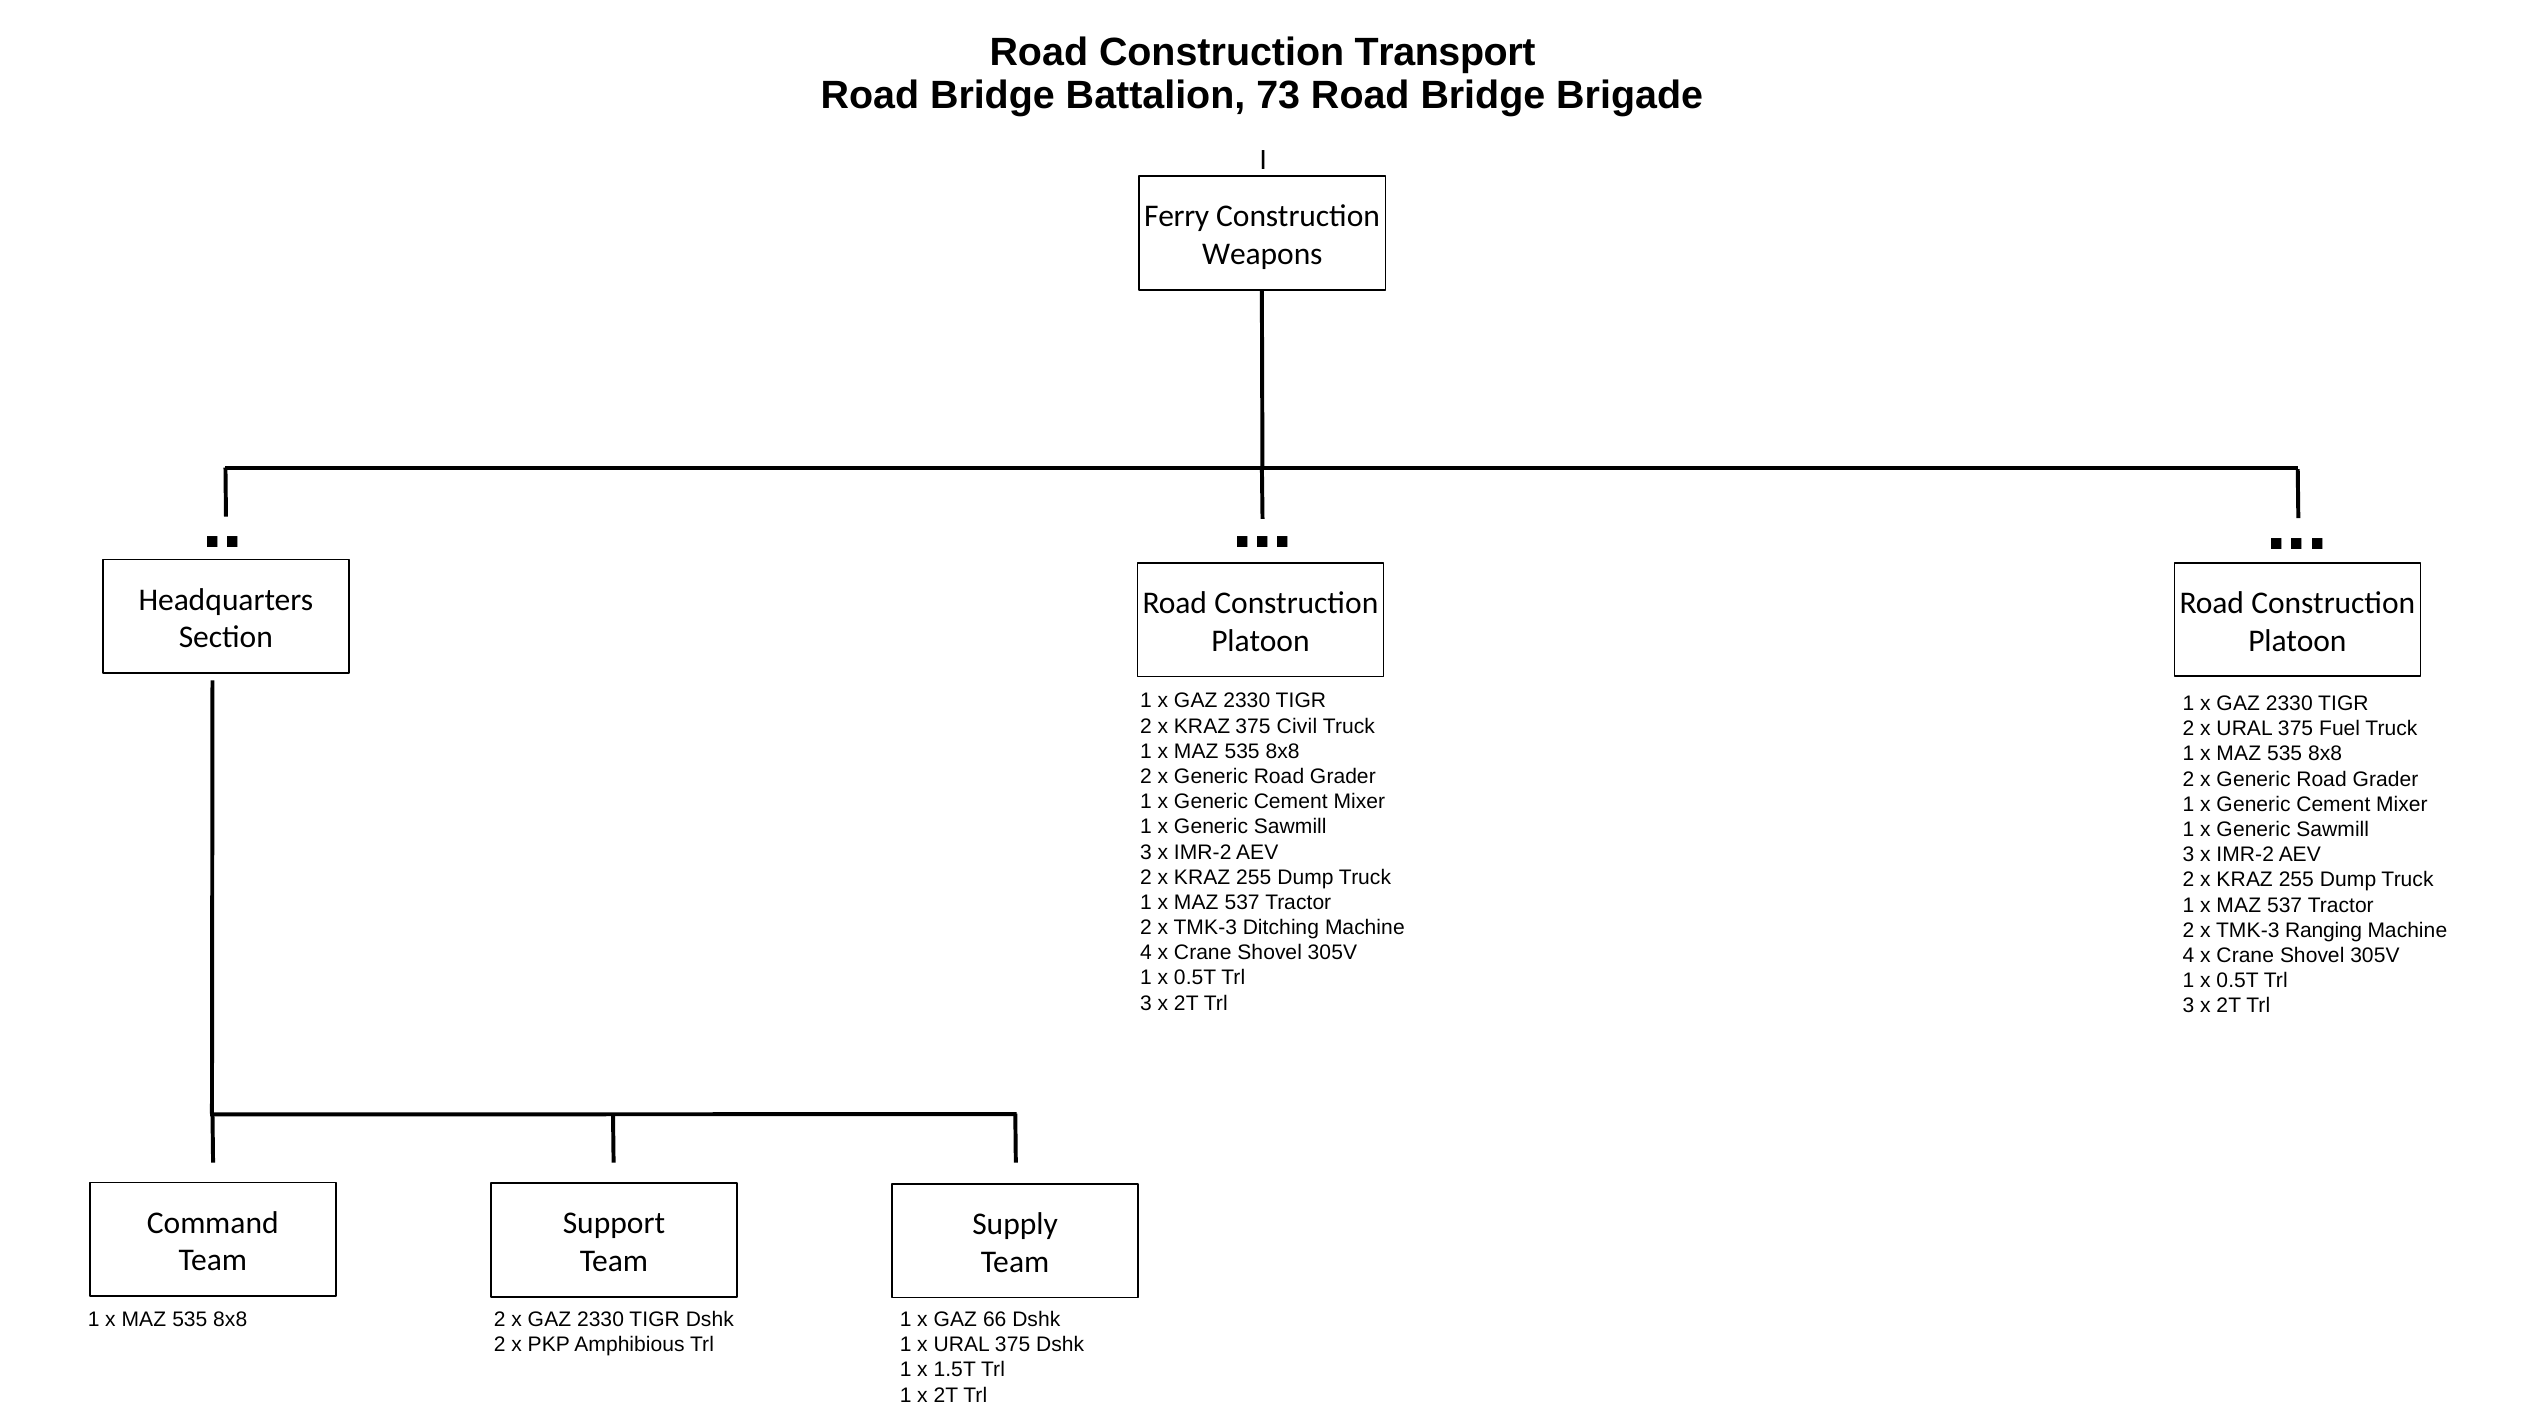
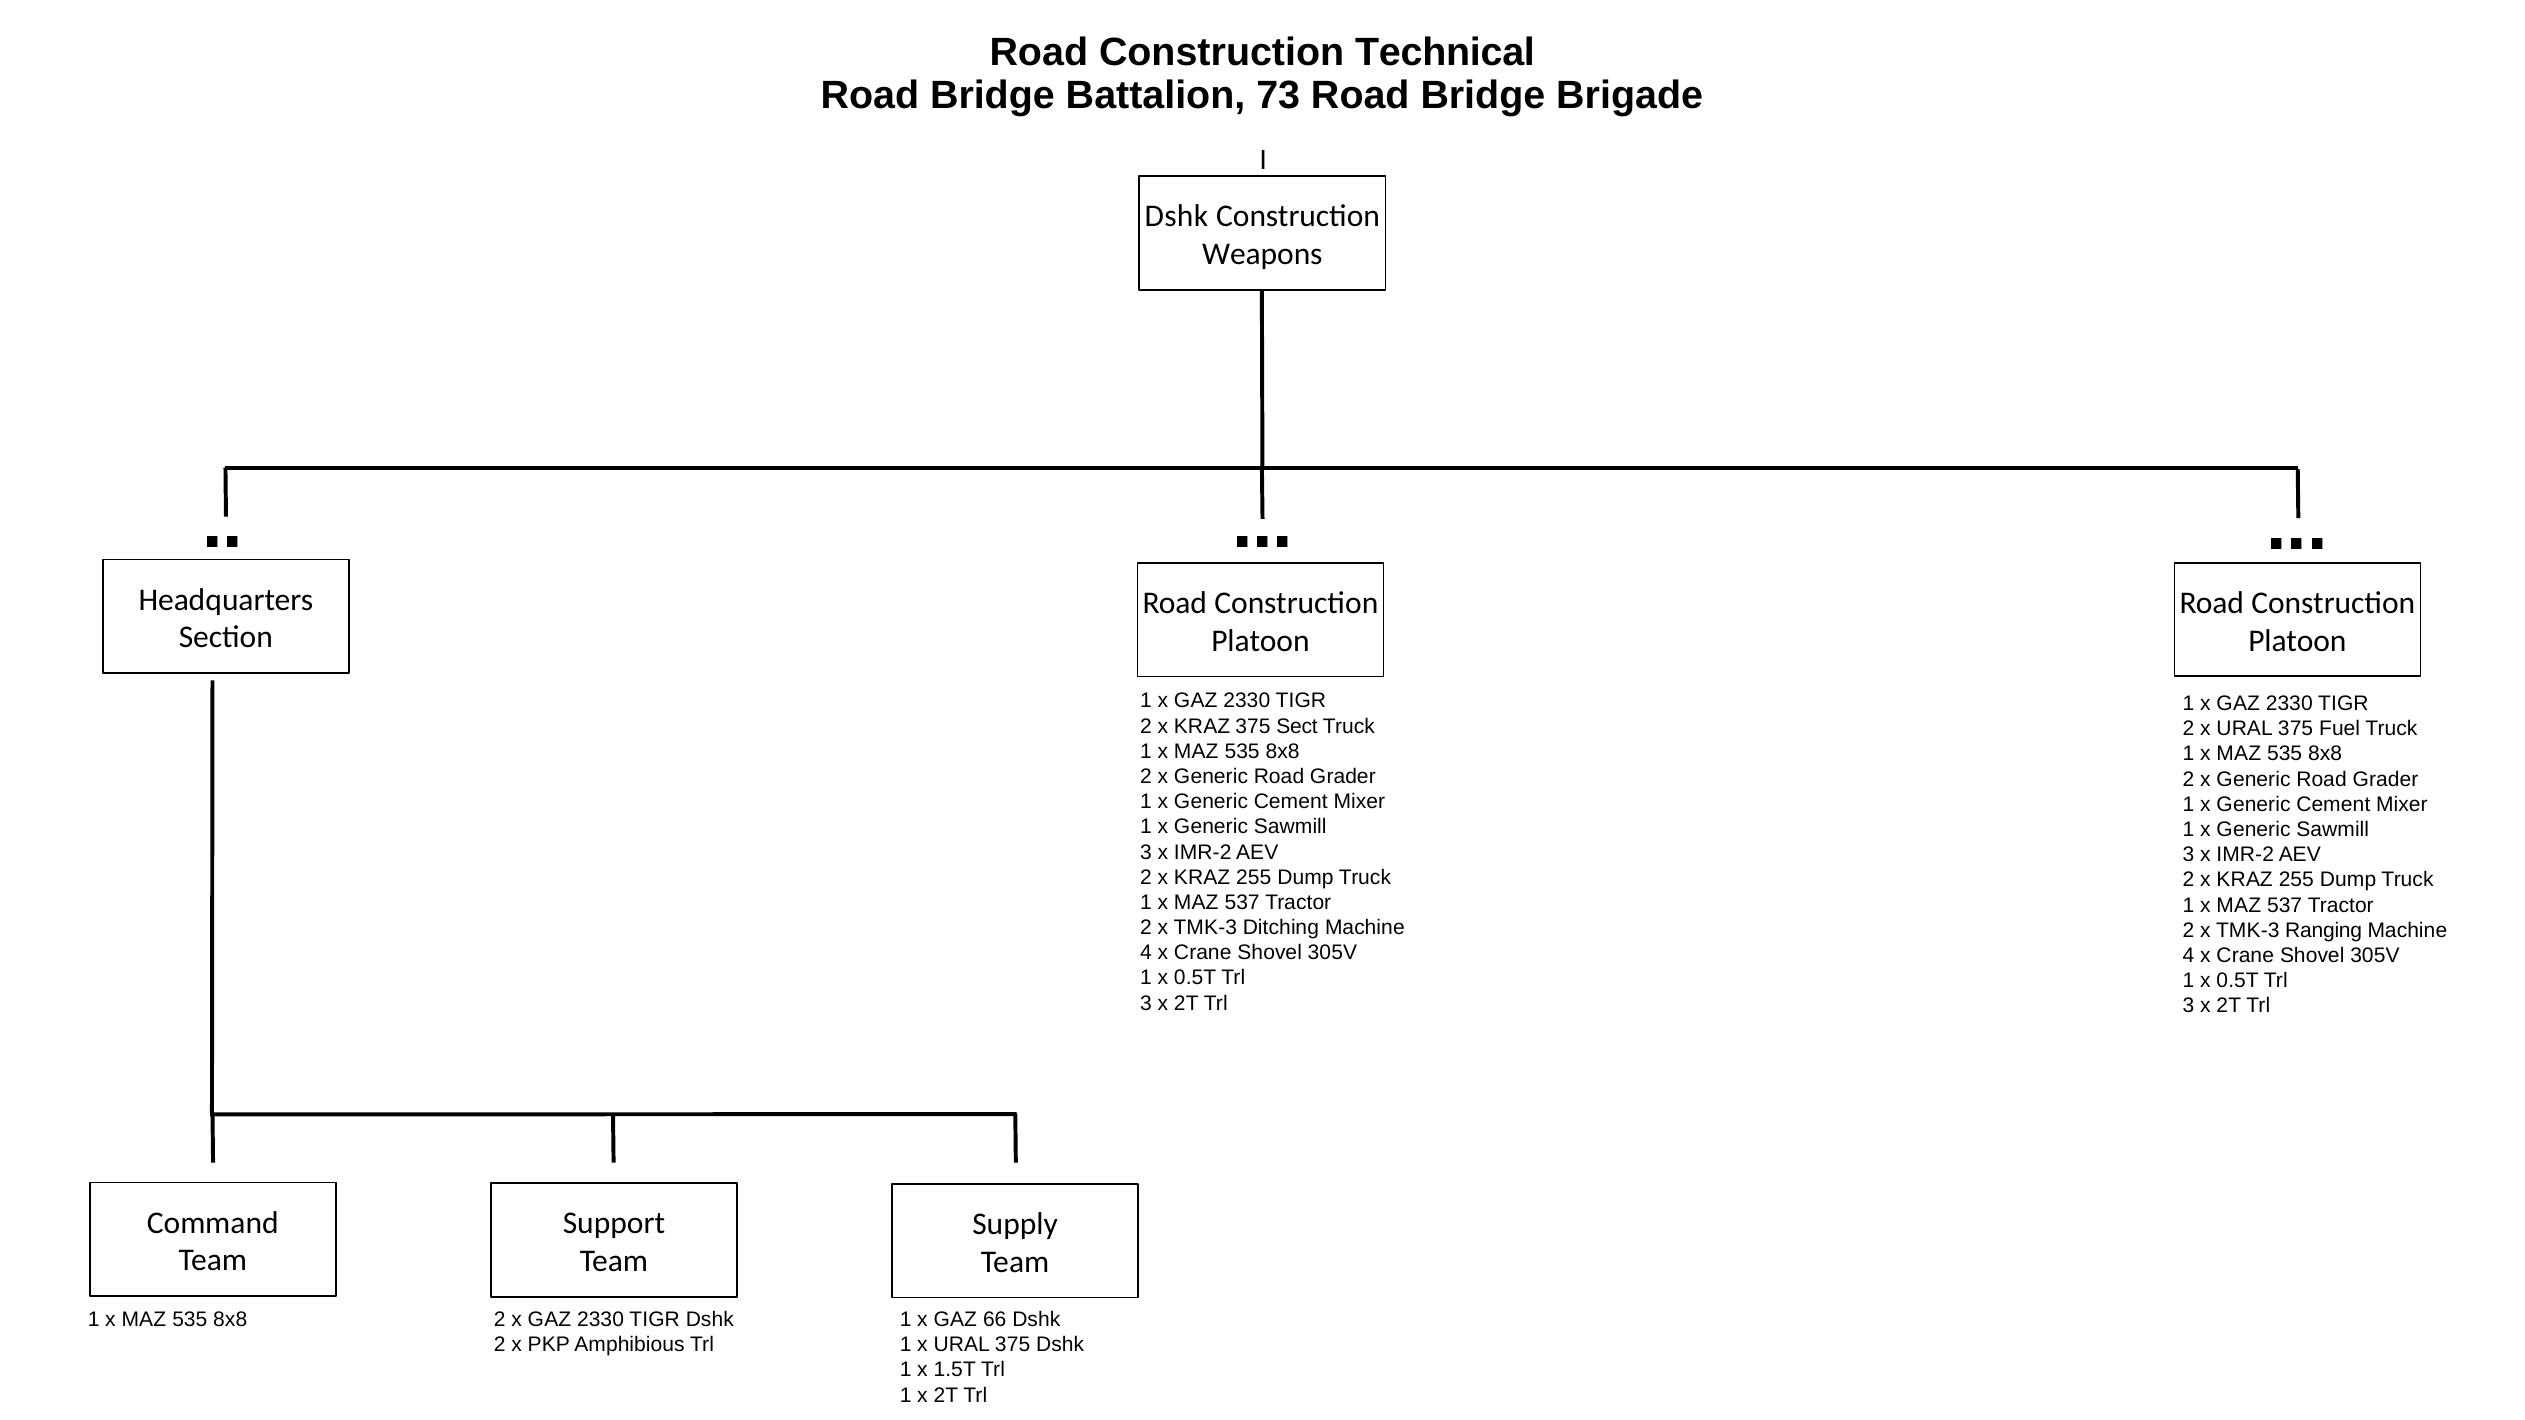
Transport: Transport -> Technical (1445, 53)
Ferry: Ferry -> Dshk (1176, 216)
Civil: Civil -> Sect (1297, 726)
